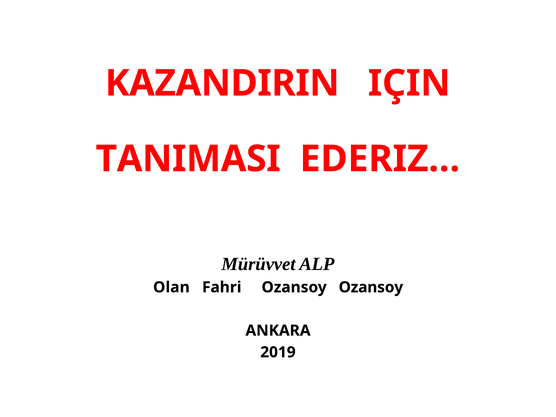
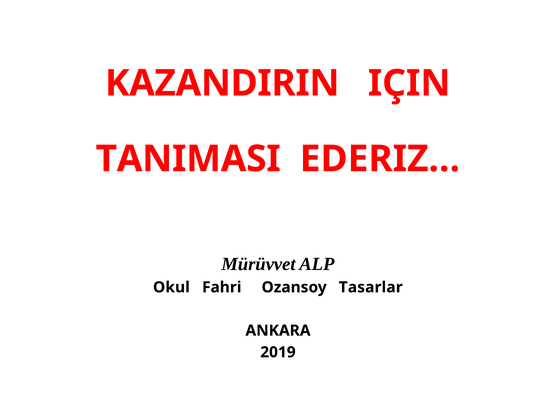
Olan: Olan -> Okul (171, 287)
Ozansoy Ozansoy: Ozansoy -> Tasarlar (371, 287)
